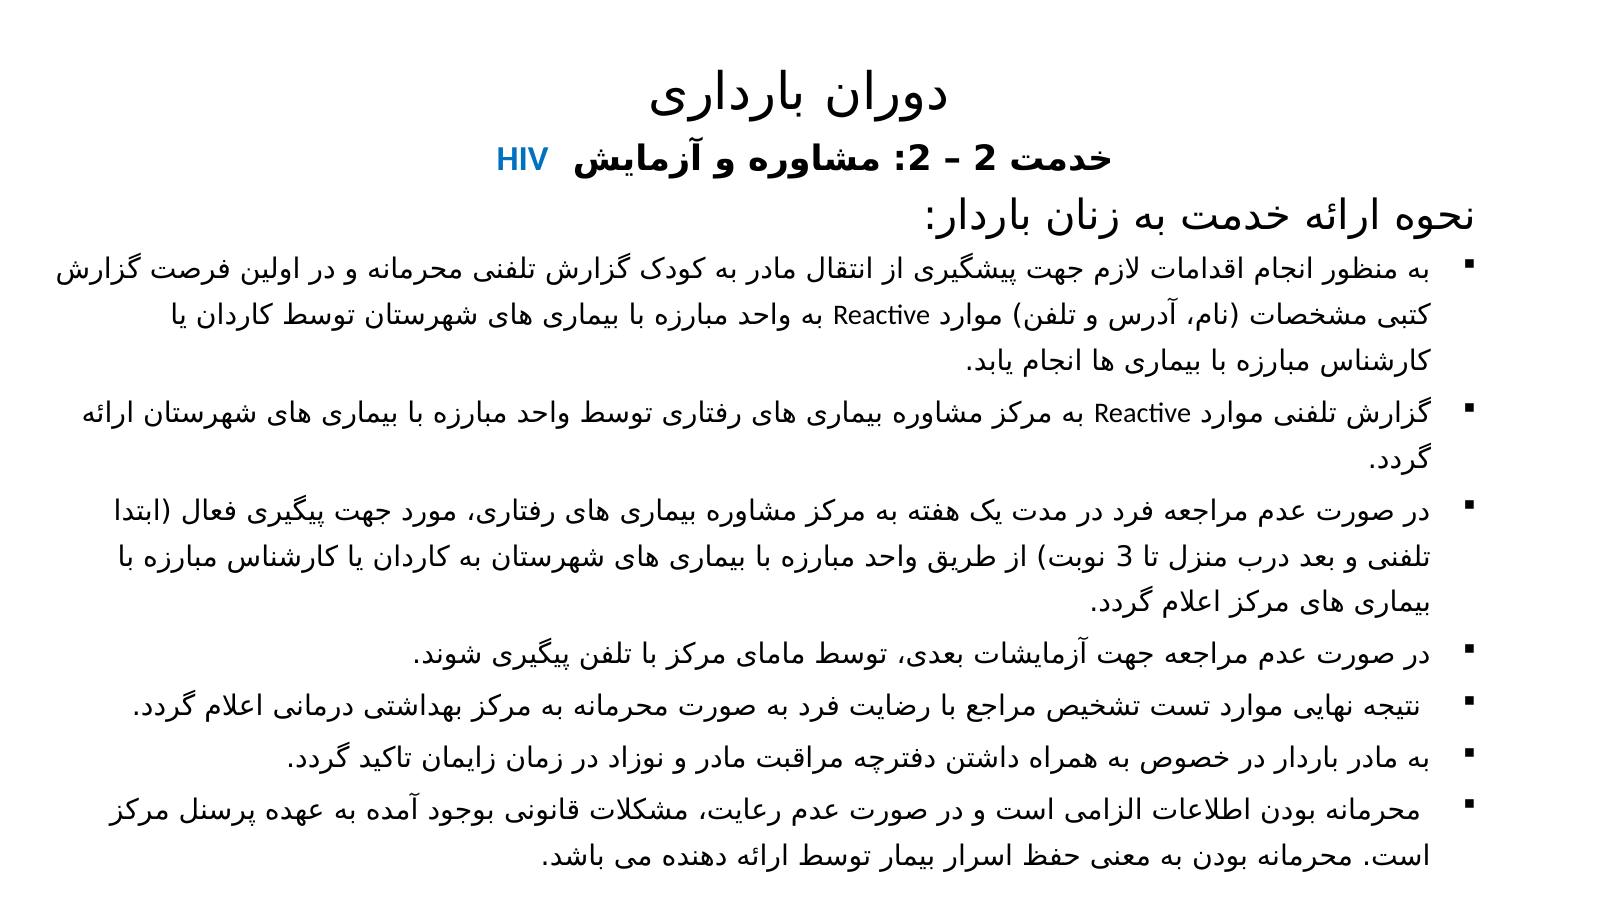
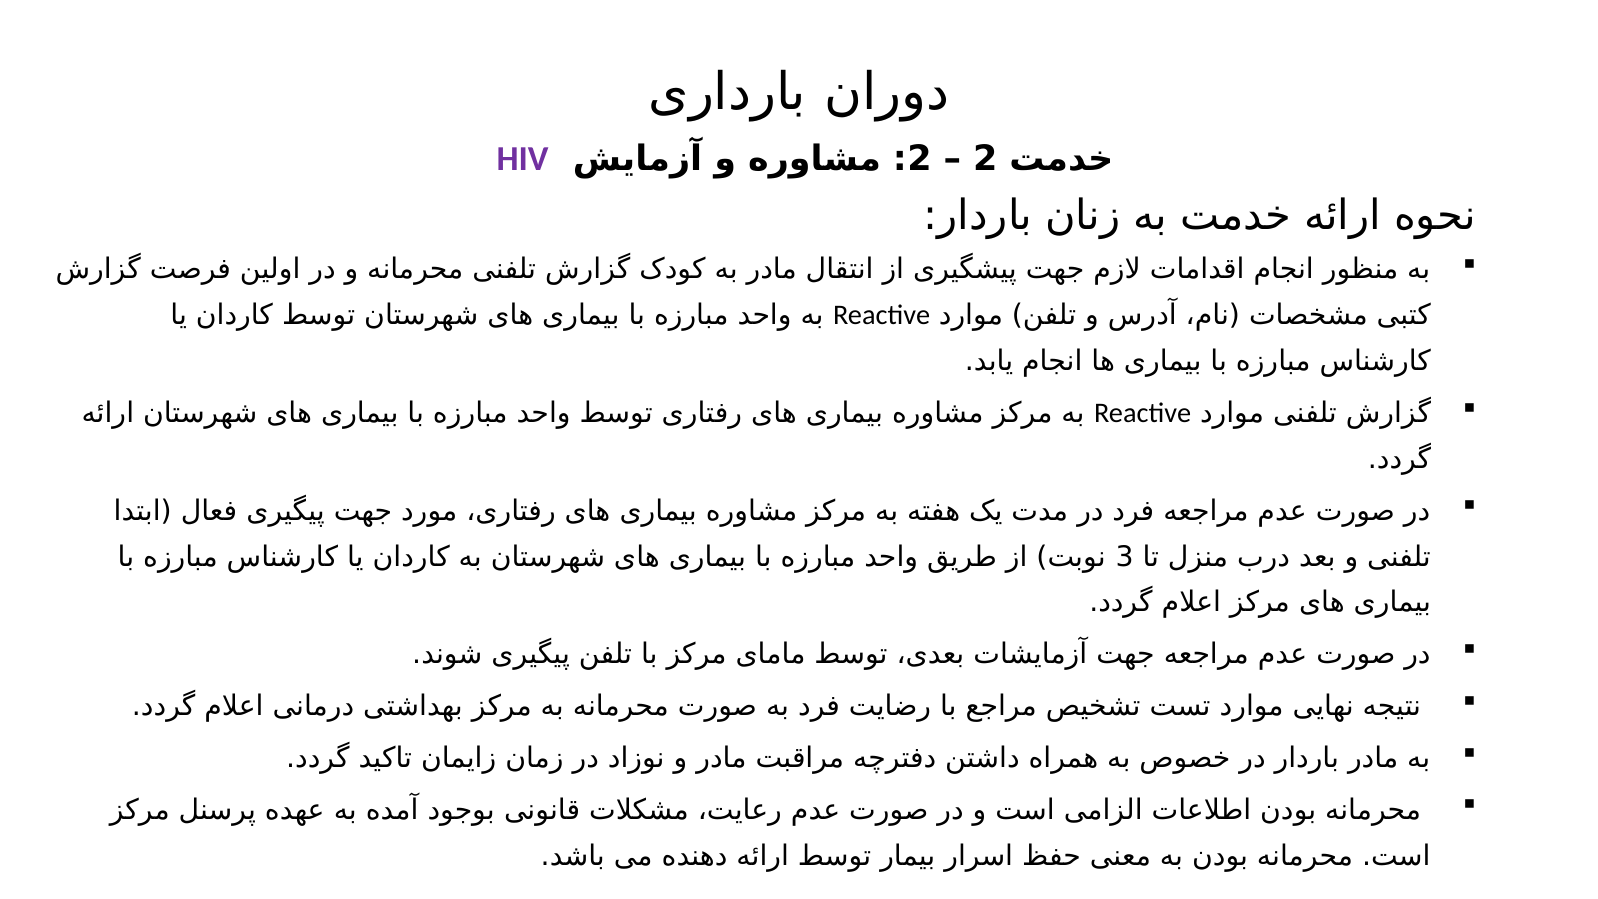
HIV colour: blue -> purple (523, 159)
